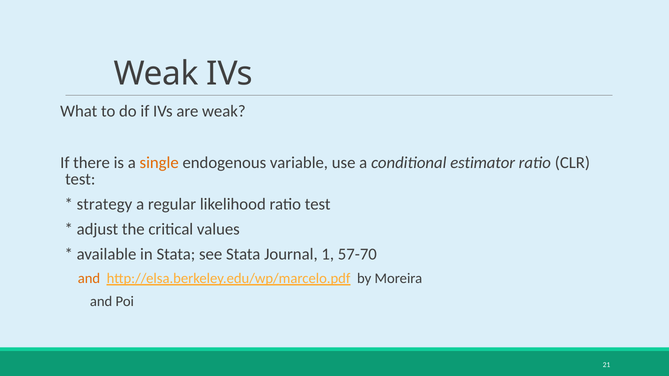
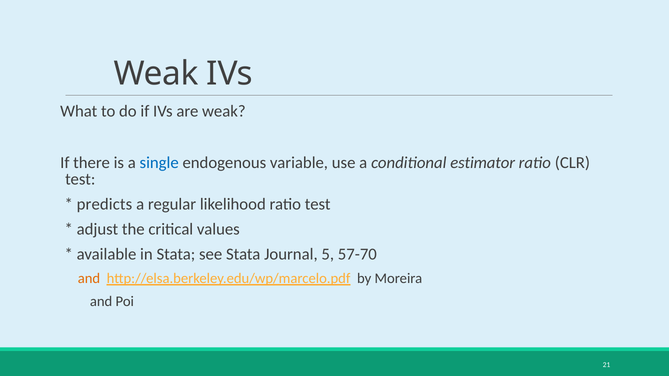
single colour: orange -> blue (159, 163)
strategy: strategy -> predicts (104, 204)
1: 1 -> 5 (328, 254)
